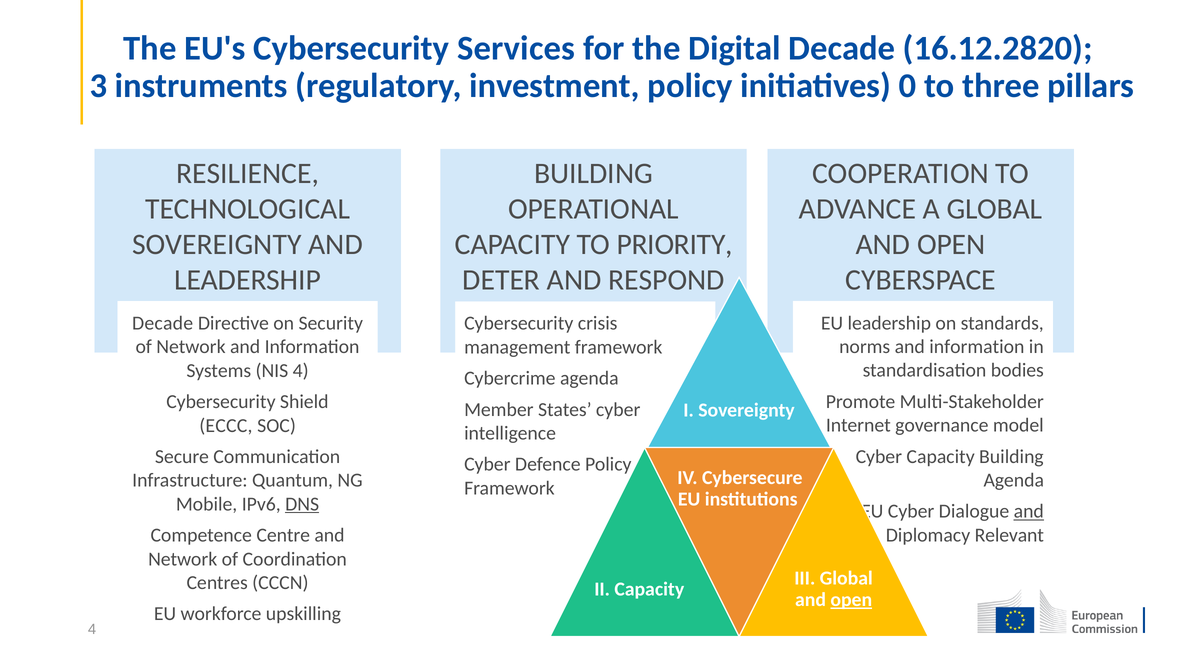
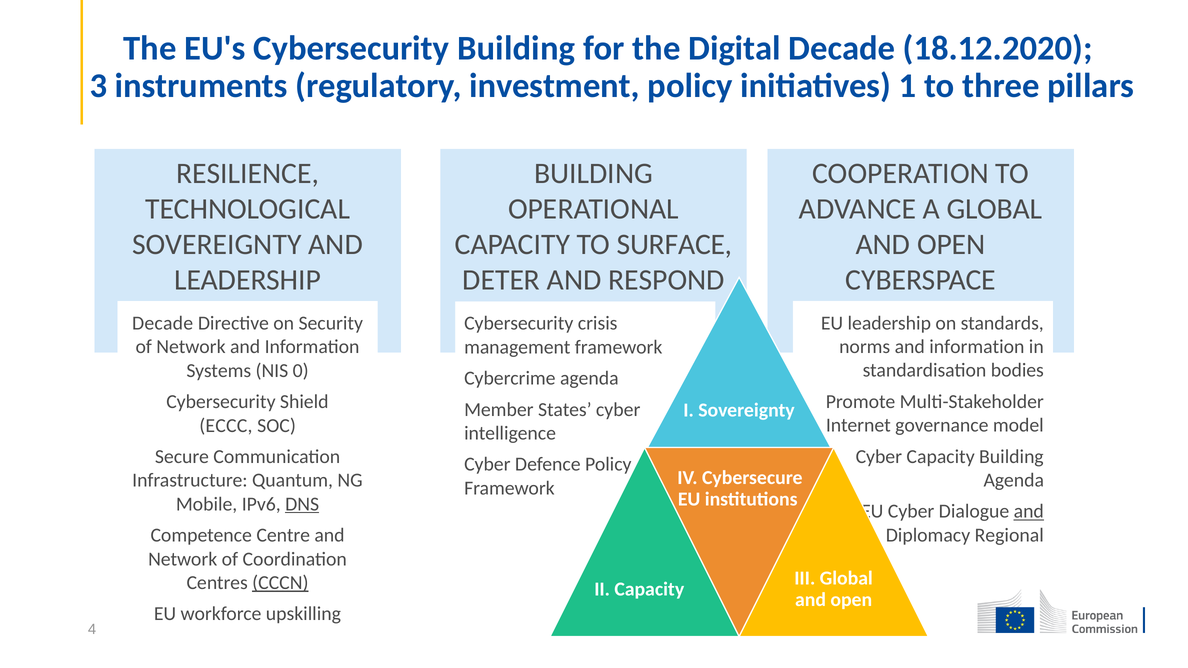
Cybersecurity Services: Services -> Building (516, 49)
16.12.2820: 16.12.2820 -> 18.12.2020 (998, 49)
0: 0 -> 1 (908, 86)
PRIORITY: PRIORITY -> SURFACE (675, 245)
NIS 4: 4 -> 0 (301, 371)
Relevant: Relevant -> Regional (1009, 535)
CCCN underline: none -> present (280, 583)
open underline: present -> none (851, 600)
